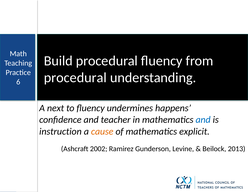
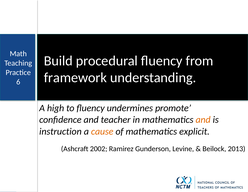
procedural: procedural -> framework (75, 78)
next: next -> high (56, 108)
happens: happens -> promote (173, 108)
and colour: blue -> orange (203, 119)
